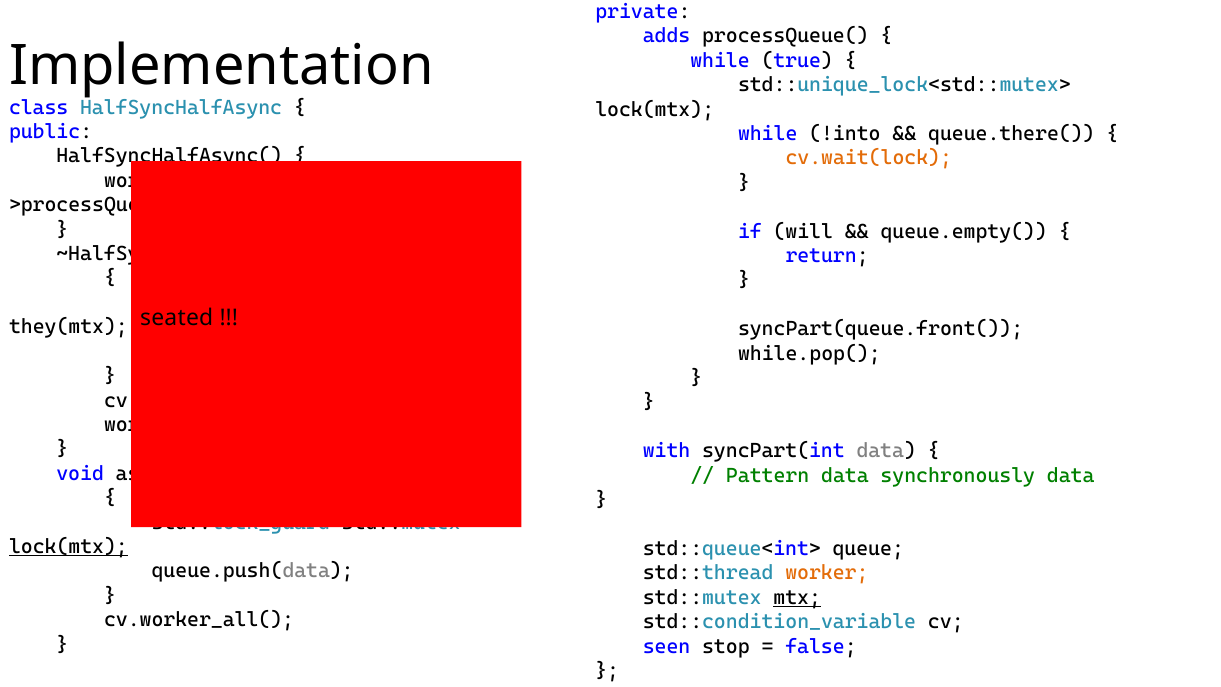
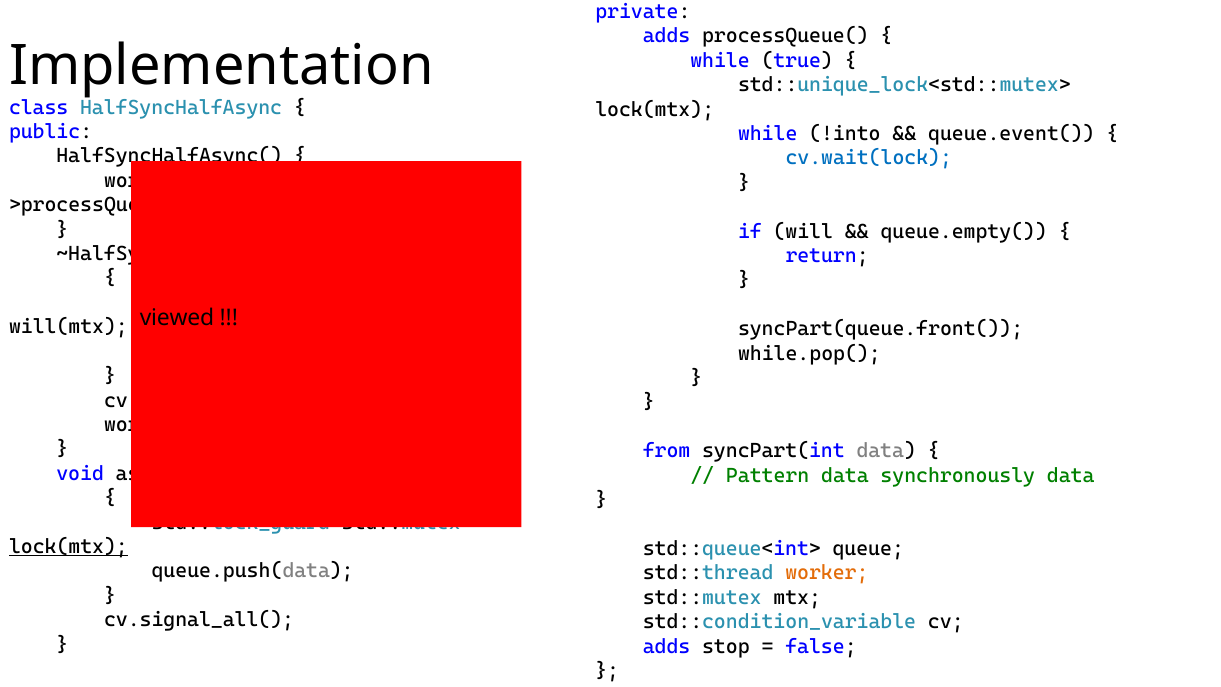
queue.there(: queue.there( -> queue.event( (1011, 134)
cv.wait(lock colour: orange -> blue (869, 158)
seated: seated -> viewed (177, 318)
they(mtx: they(mtx -> will(mtx (68, 327)
with: with -> from (667, 451)
mtx underline: present -> none (797, 597)
cv.worker_all(: cv.worker_all( -> cv.signal_all( (199, 620)
seen: seen -> adds (667, 646)
